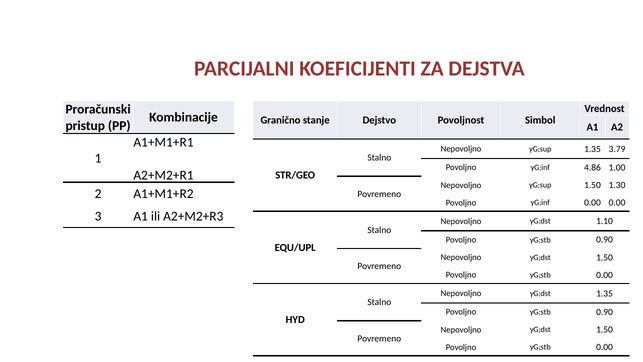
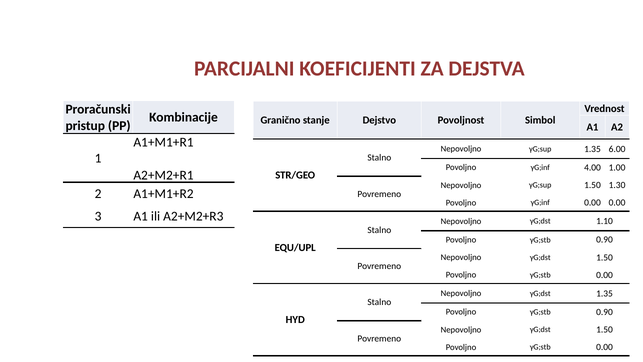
3.79: 3.79 -> 6.00 (617, 149)
4.86: 4.86 -> 4.00 (592, 167)
